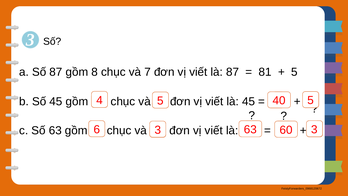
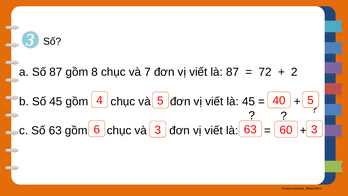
81: 81 -> 72 (265, 72)
5: 5 -> 2 (294, 72)
